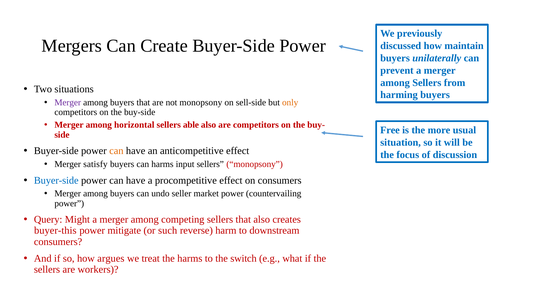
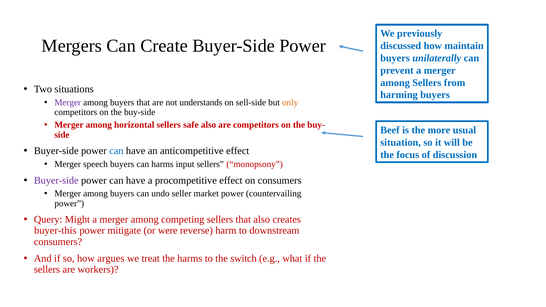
not monopsony: monopsony -> understands (201, 103)
able: able -> safe (191, 125)
Free: Free -> Beef (390, 130)
can colour: orange -> blue (116, 151)
satisfy: satisfy -> speech (96, 164)
Buyer-side colour: blue -> purple (56, 180)
such: such -> were (168, 231)
